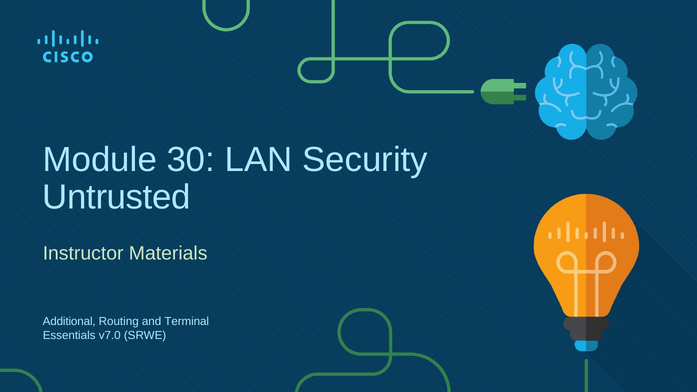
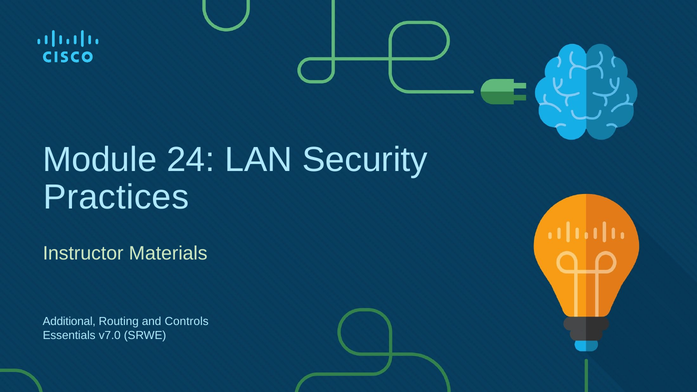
30: 30 -> 24 (191, 160)
Untrusted: Untrusted -> Practices (116, 197)
Terminal: Terminal -> Controls (187, 322)
